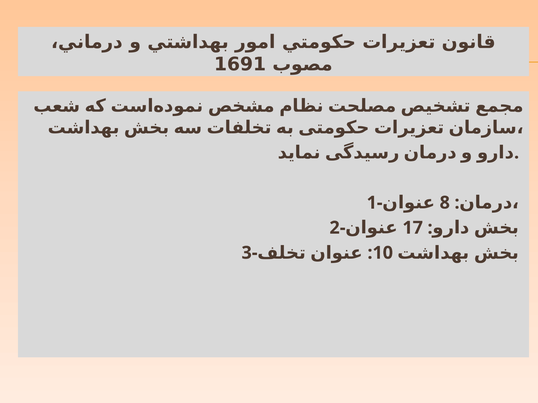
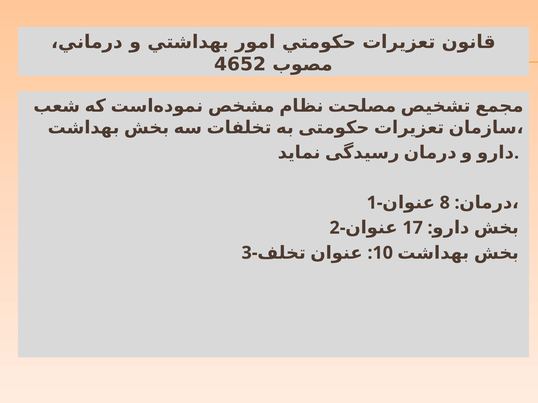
1691: 1691 -> 4652 (240, 64)
